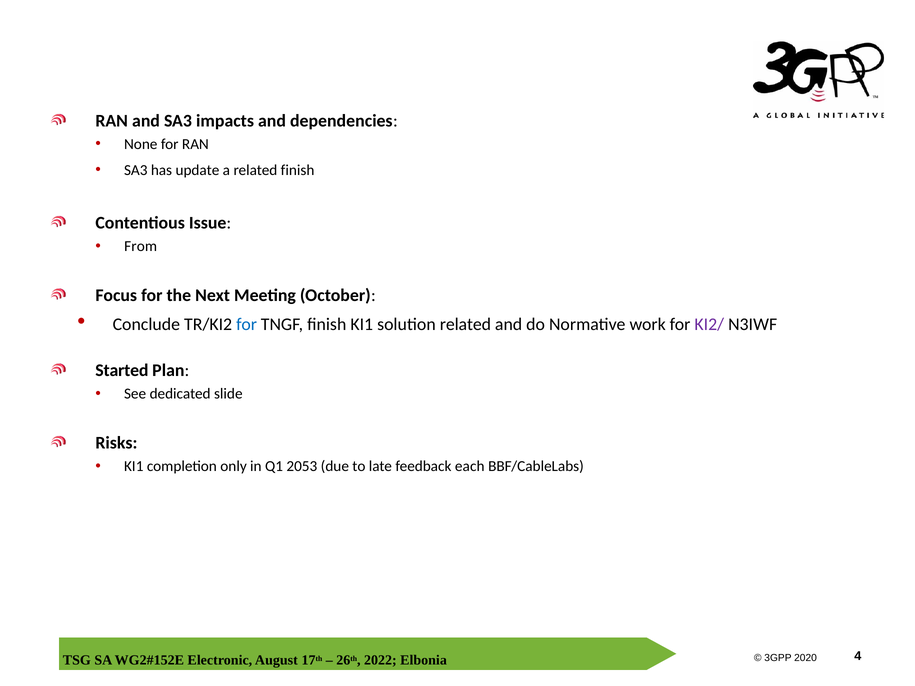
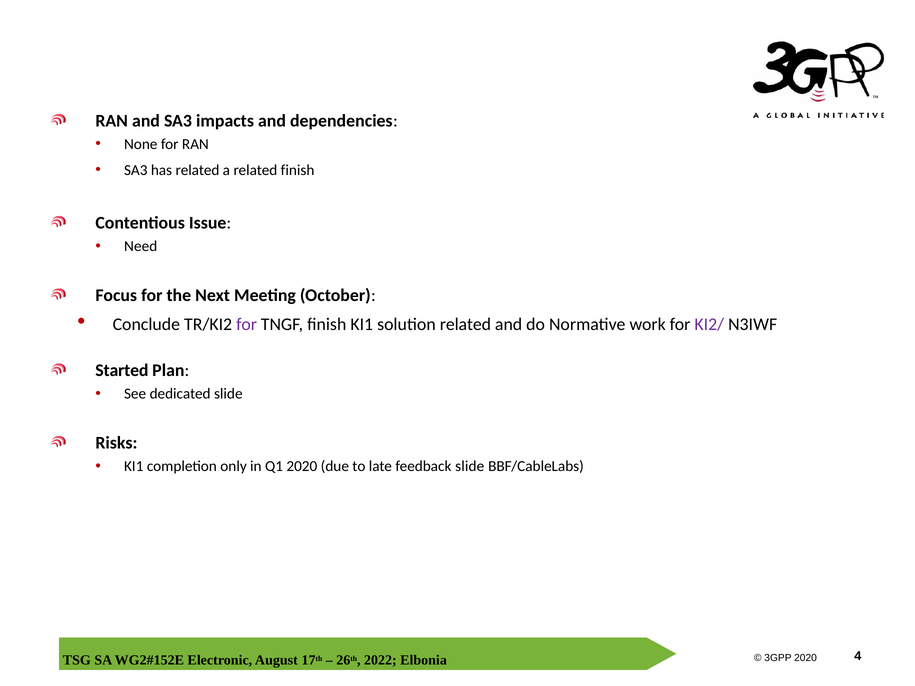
has update: update -> related (197, 170)
From: From -> Need (141, 247)
for colour: blue -> purple (247, 324)
Q1 2053: 2053 -> 2020 (302, 467)
feedback each: each -> slide (470, 467)
